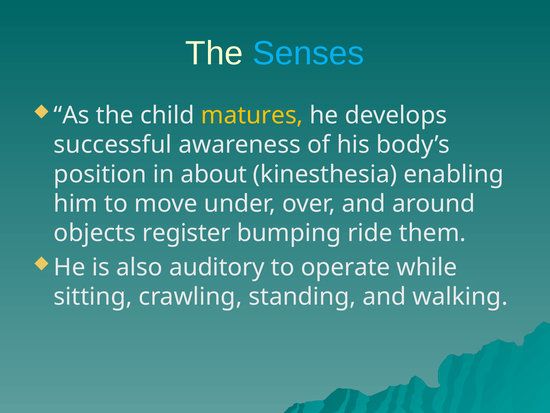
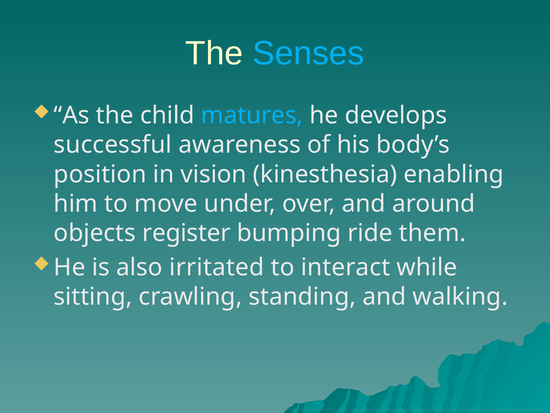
matures colour: yellow -> light blue (252, 115)
about: about -> vision (214, 174)
auditory: auditory -> irritated (217, 267)
operate: operate -> interact (346, 267)
